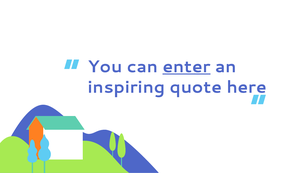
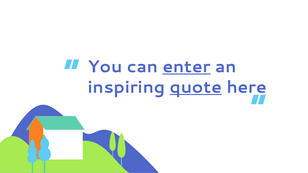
quote underline: none -> present (196, 87)
